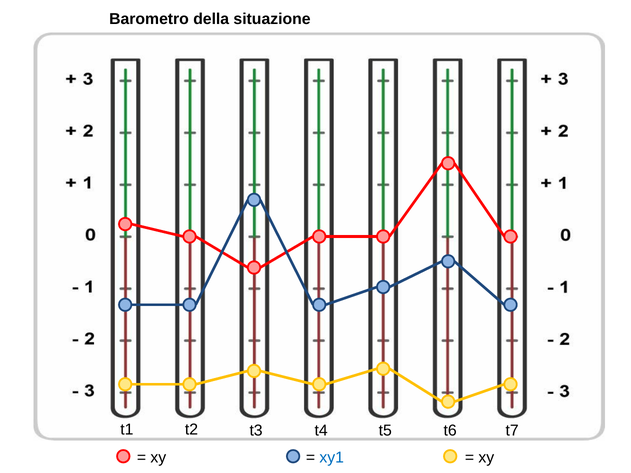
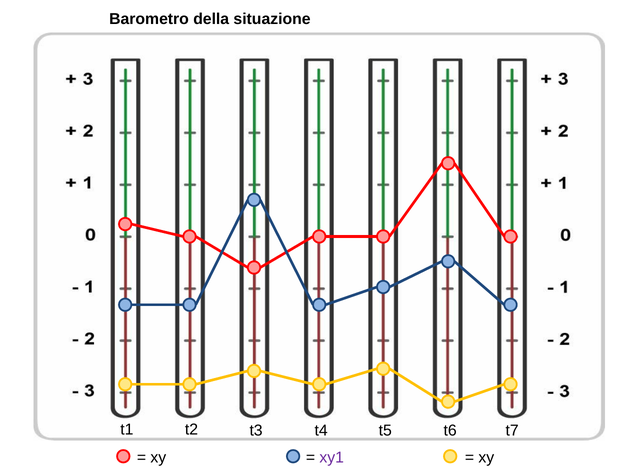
xy1 colour: blue -> purple (332, 458)
